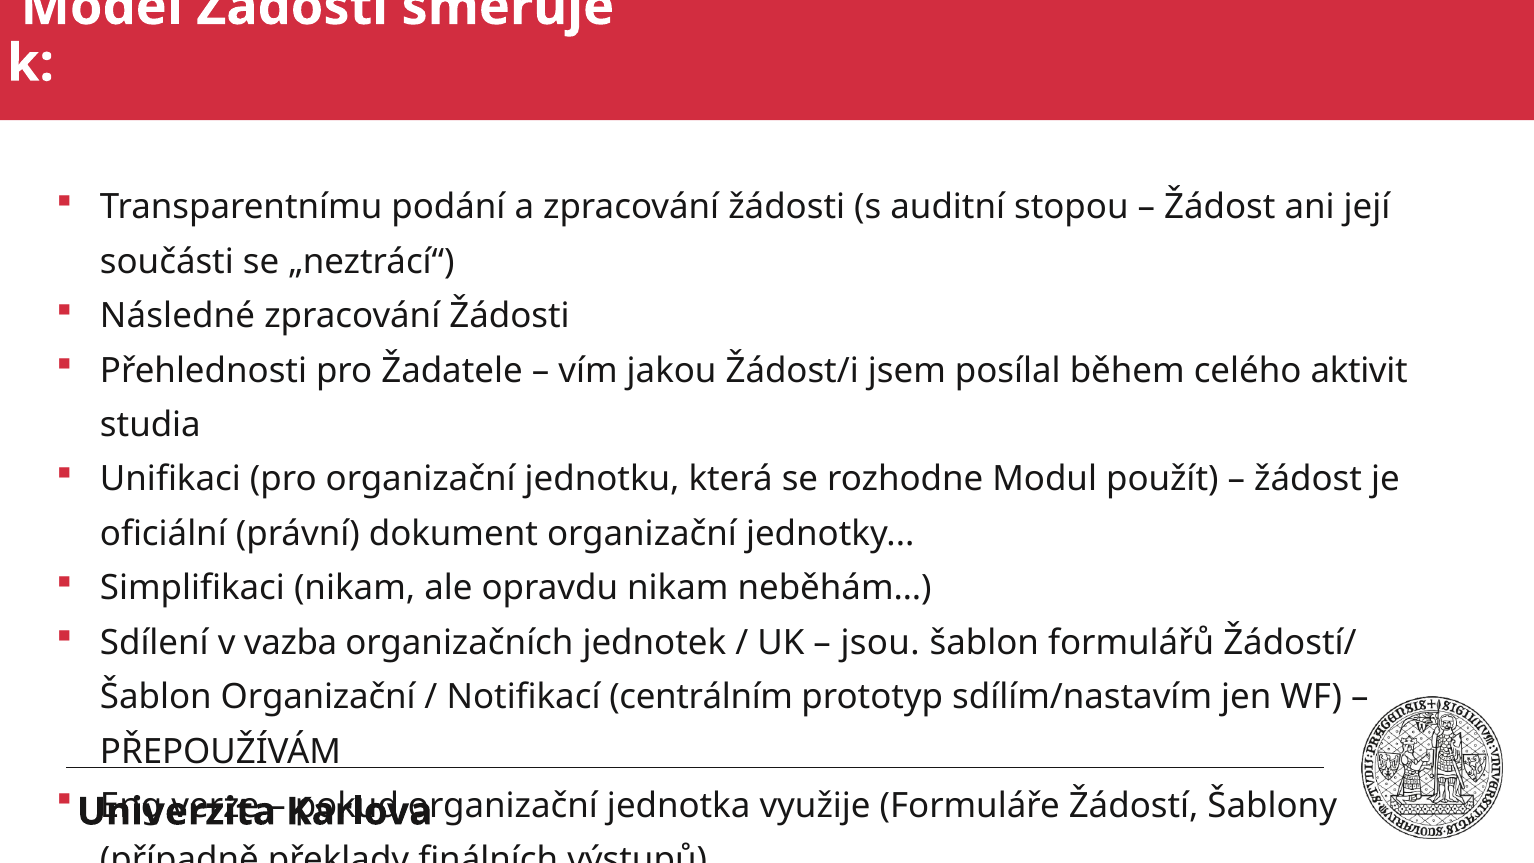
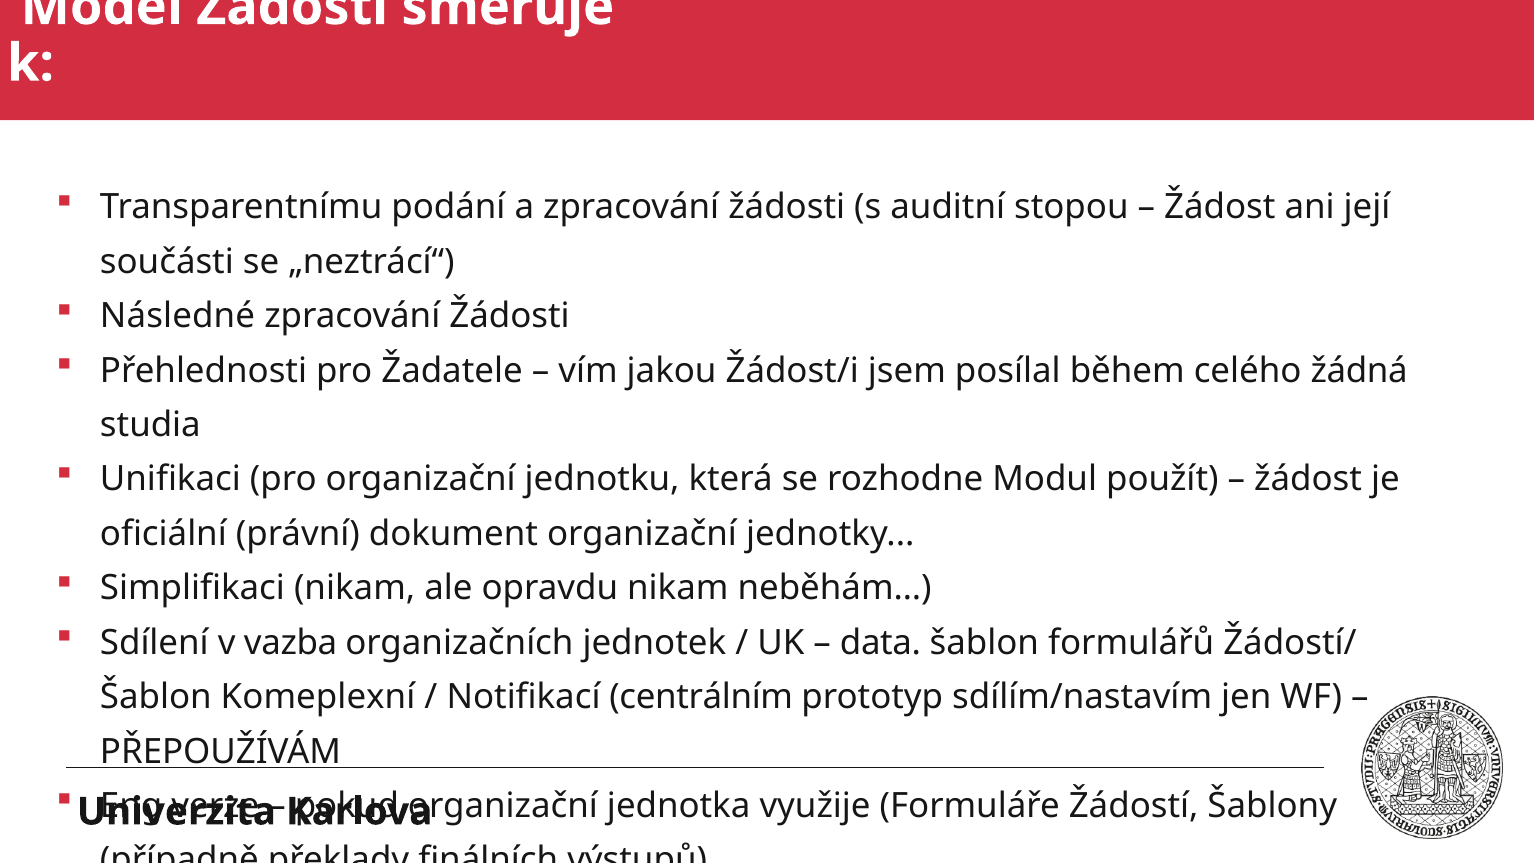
aktivit: aktivit -> žádná (1359, 371)
jsou: jsou -> data (880, 643)
Šablon Organizační: Organizační -> Komeplexní (318, 697)
